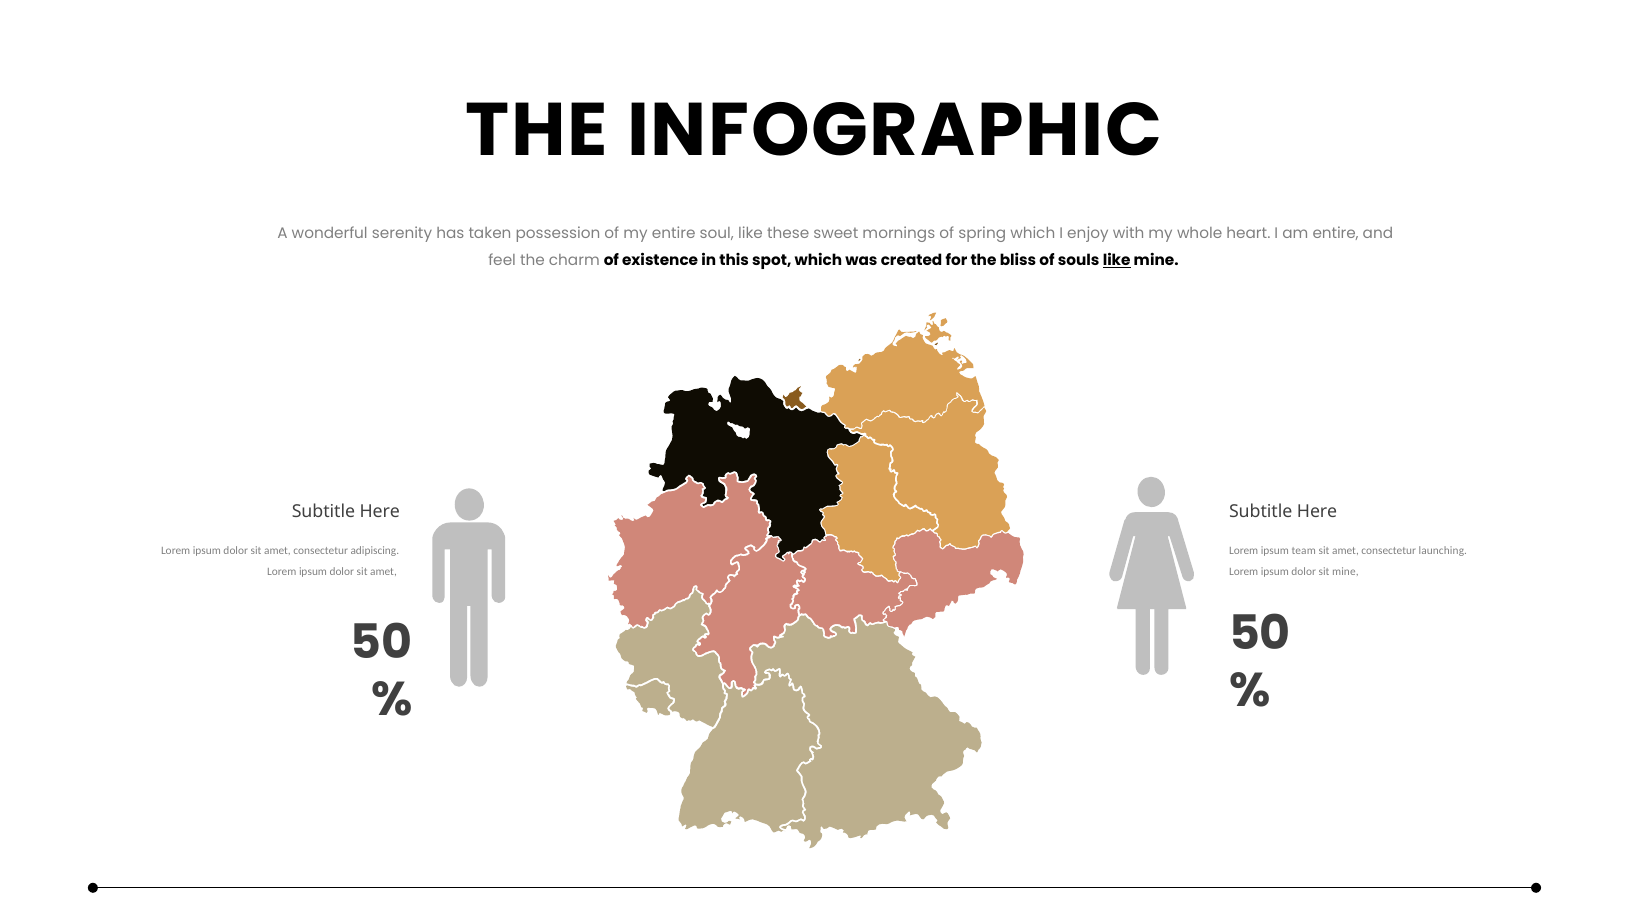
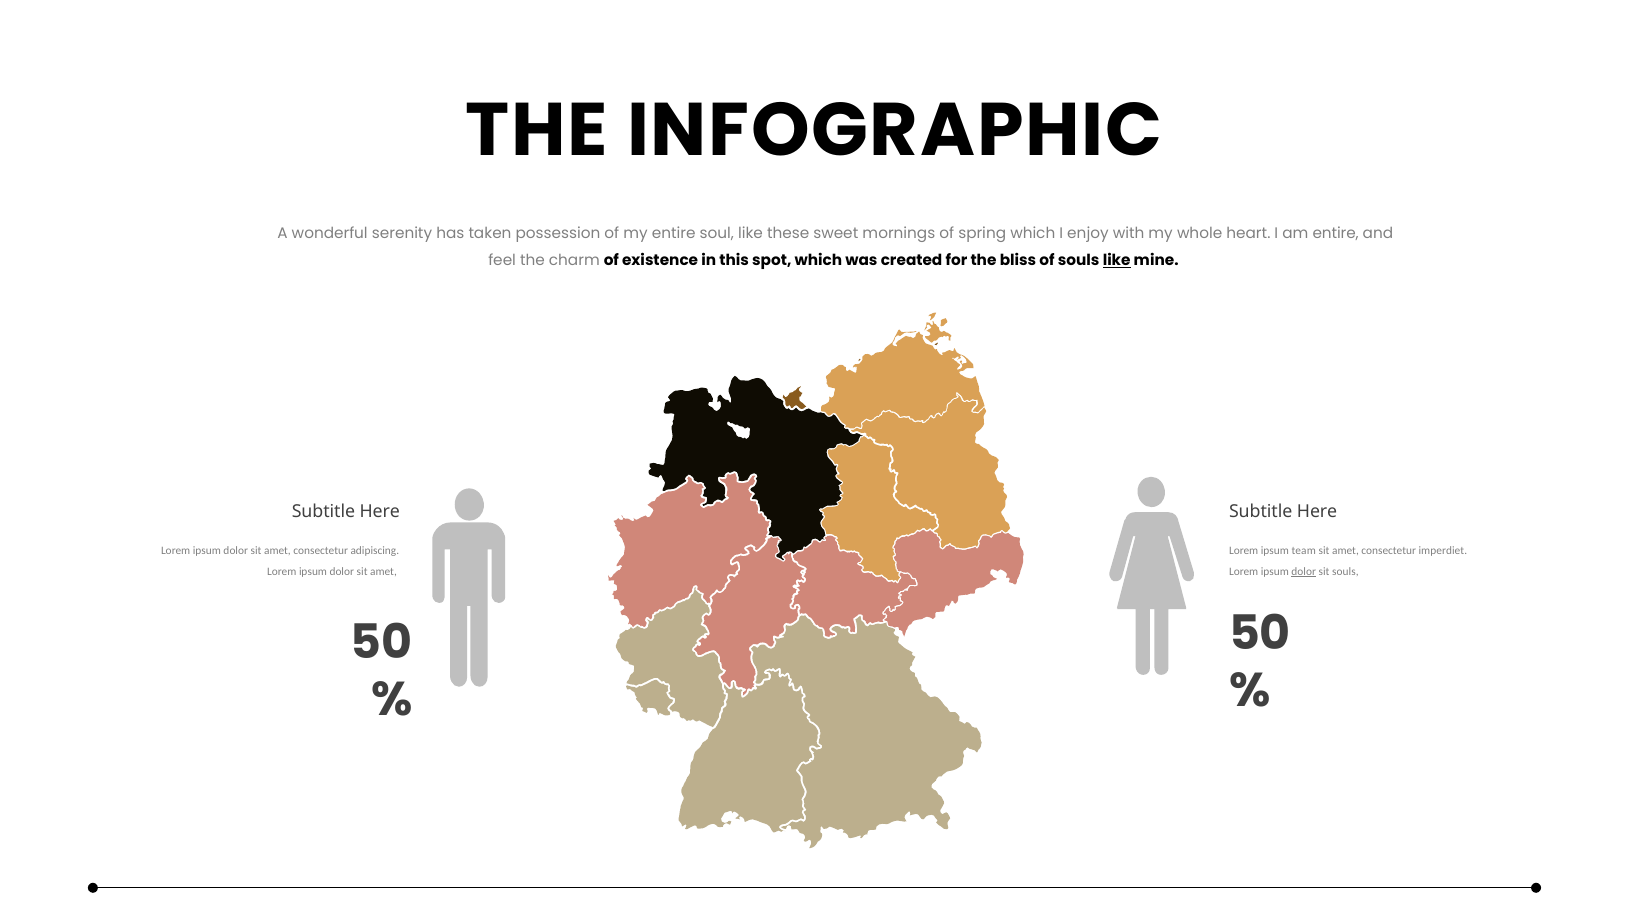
launching: launching -> imperdiet (1443, 551)
dolor underline: none -> present (1304, 572)
sit mine: mine -> souls (1345, 572)
